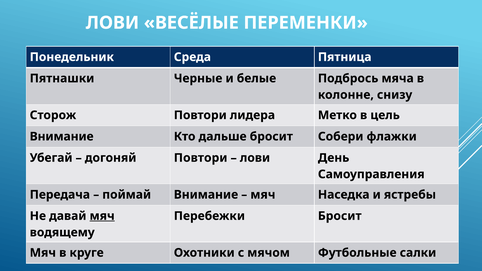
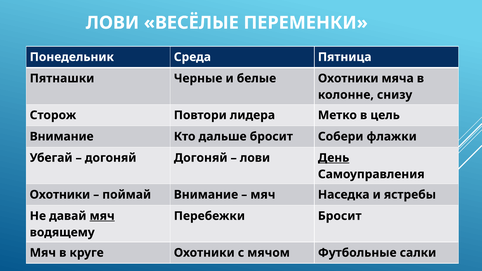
белые Подбрось: Подбрось -> Охотники (348, 78)
догоняй Повтори: Повтори -> Догоняй (201, 158)
День underline: none -> present (334, 158)
Передача: Передача -> Охотники (60, 195)
